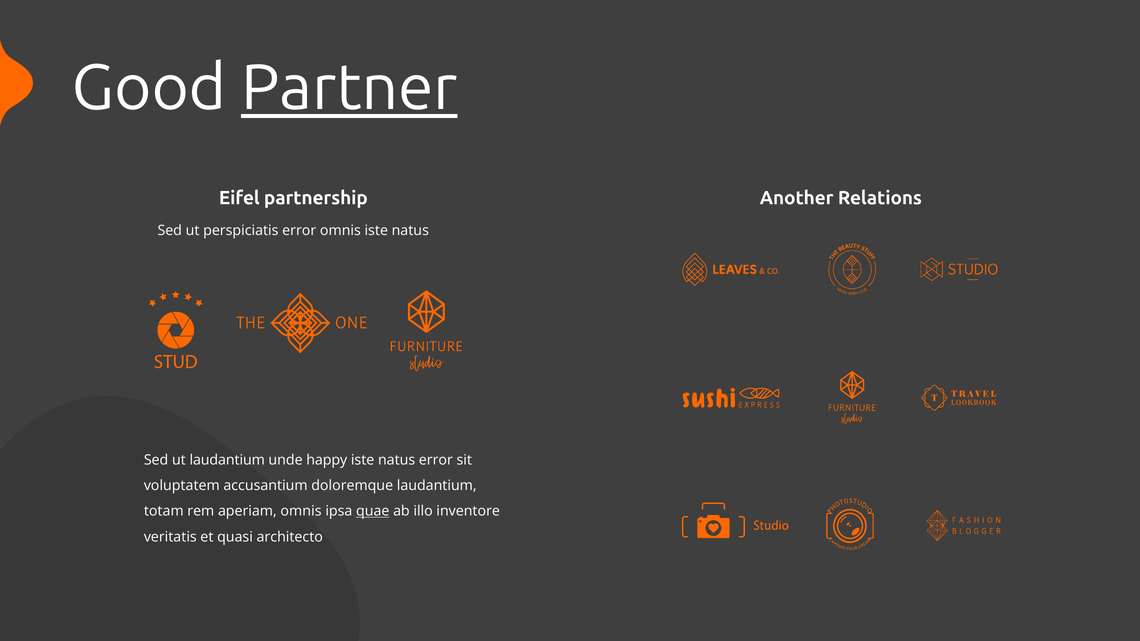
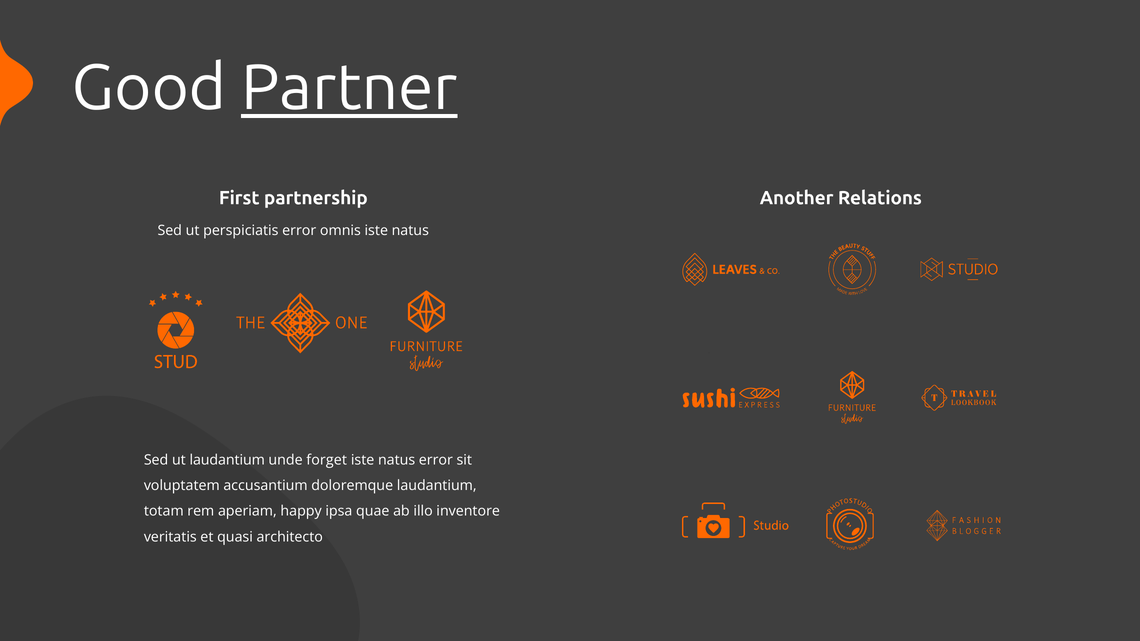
Eifel: Eifel -> First (239, 198)
happy: happy -> forget (327, 460)
aperiam omnis: omnis -> happy (301, 511)
quae underline: present -> none (373, 511)
